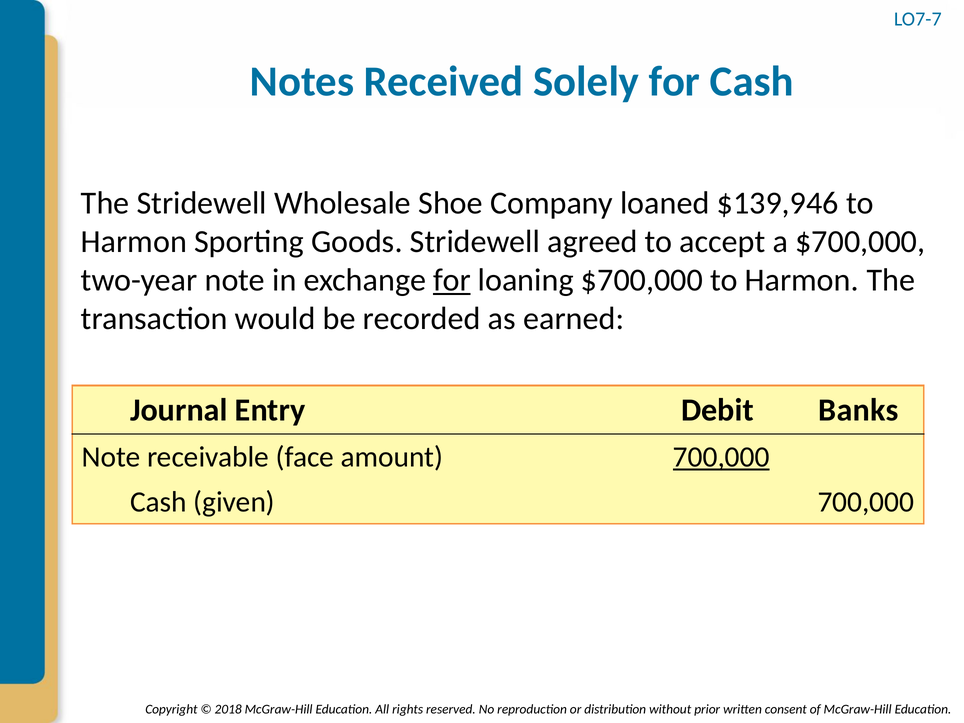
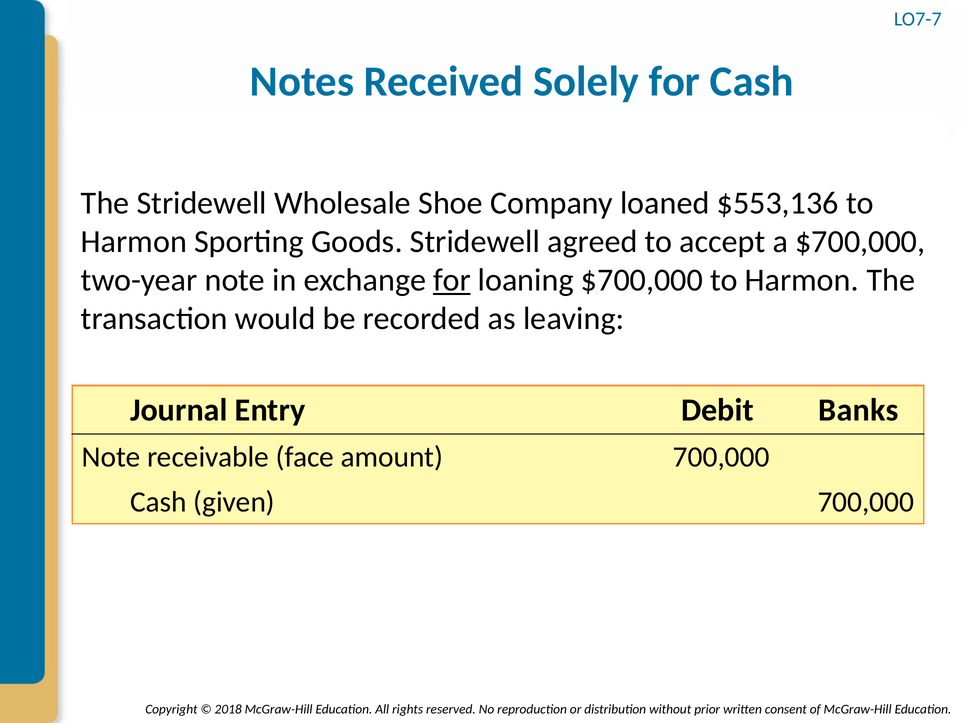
$139,946: $139,946 -> $553,136 (778, 203)
earned: earned -> leaving (574, 319)
700,000 underline: present -> none (721, 457)
